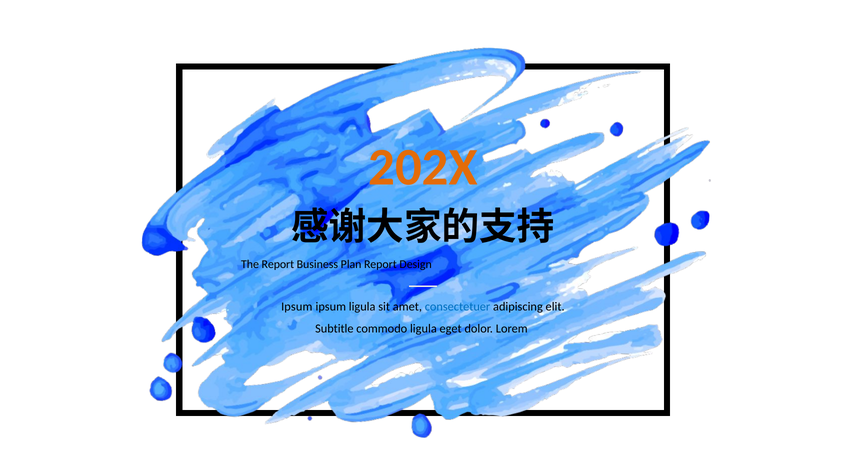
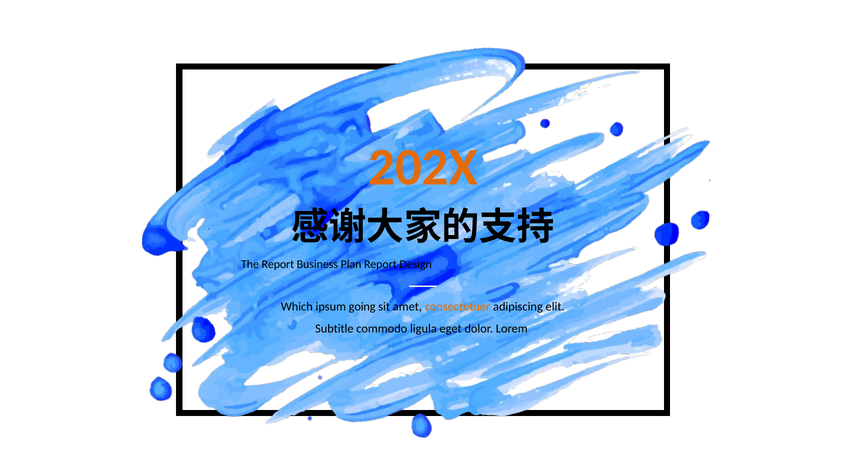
Ipsum: Ipsum -> Which (297, 306)
ipsum ligula: ligula -> going (362, 306)
consectetuer colour: blue -> orange (458, 306)
